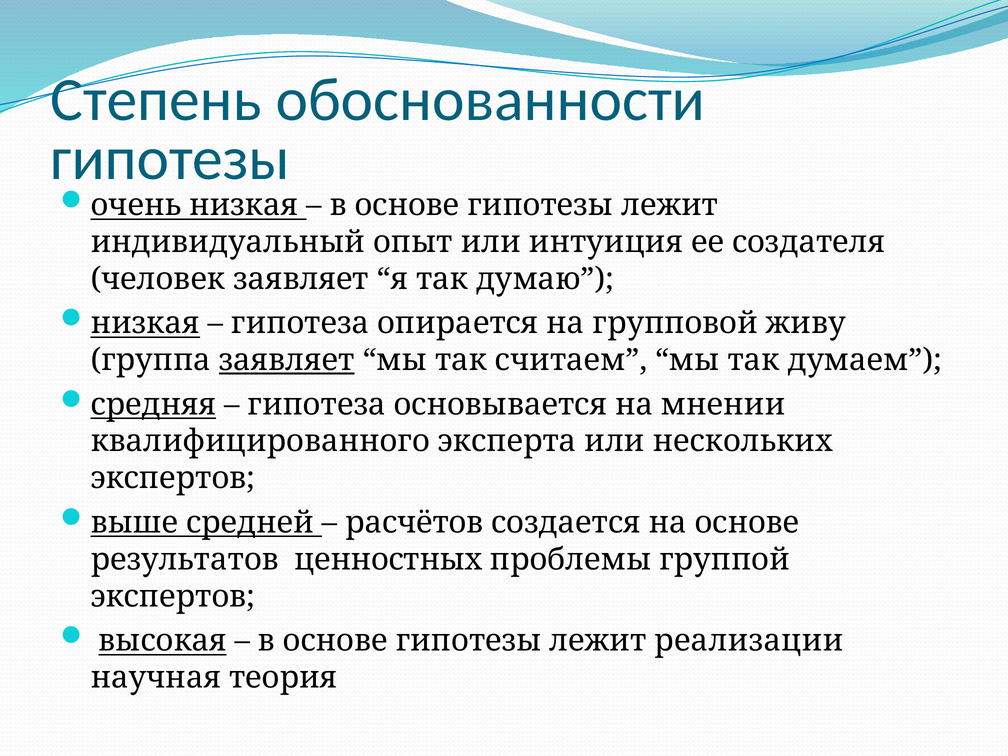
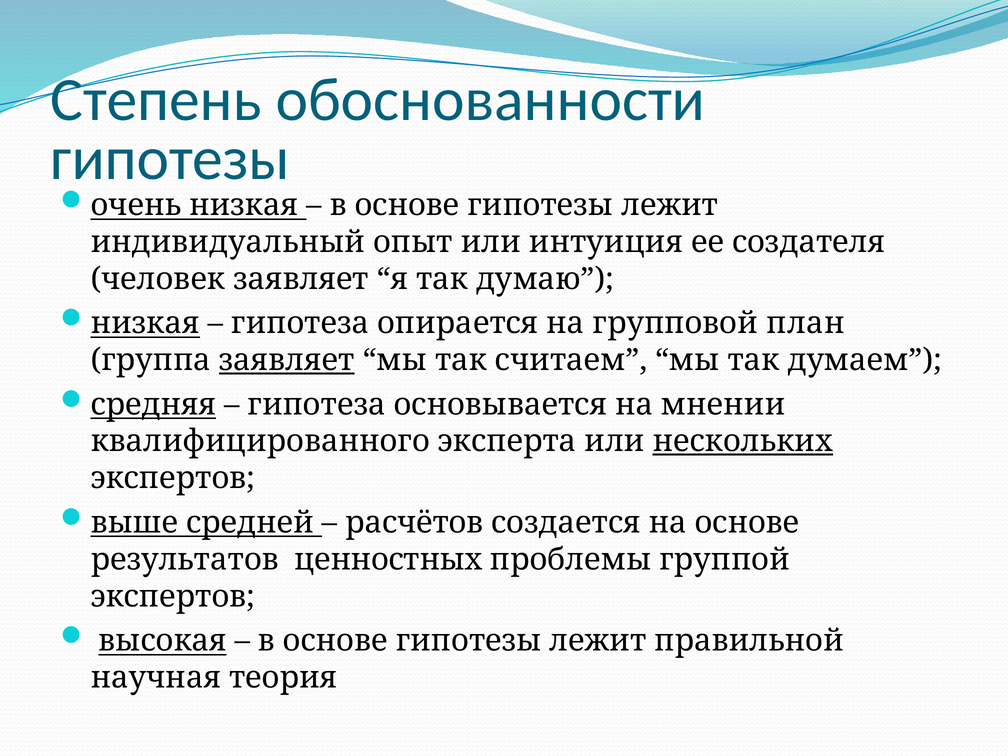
живу: живу -> план (806, 323)
нескольких underline: none -> present (743, 441)
реализации: реализации -> правильной (749, 641)
